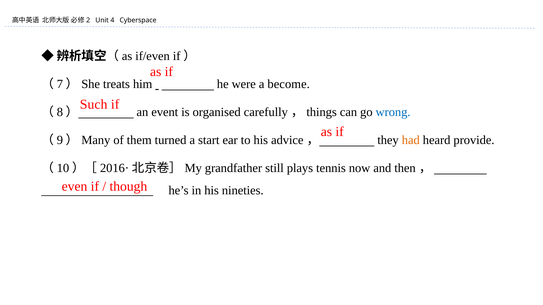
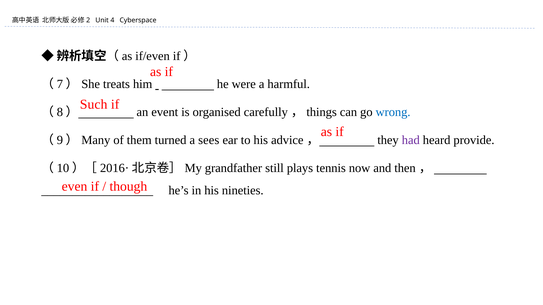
become: become -> harmful (289, 84)
start: start -> sees (209, 140)
had colour: orange -> purple (411, 140)
